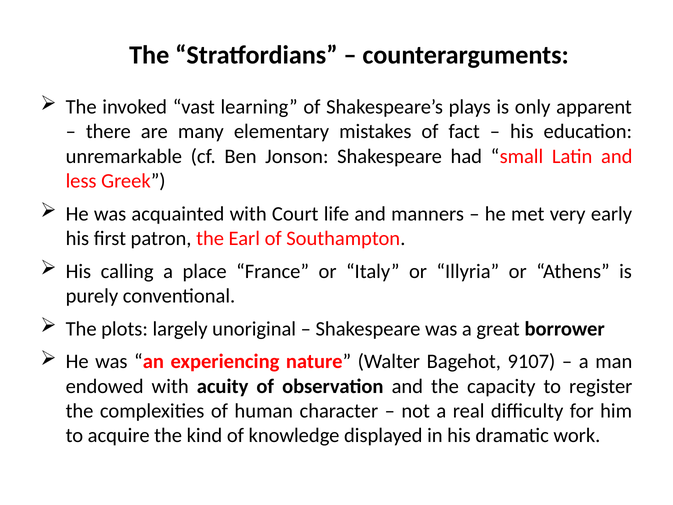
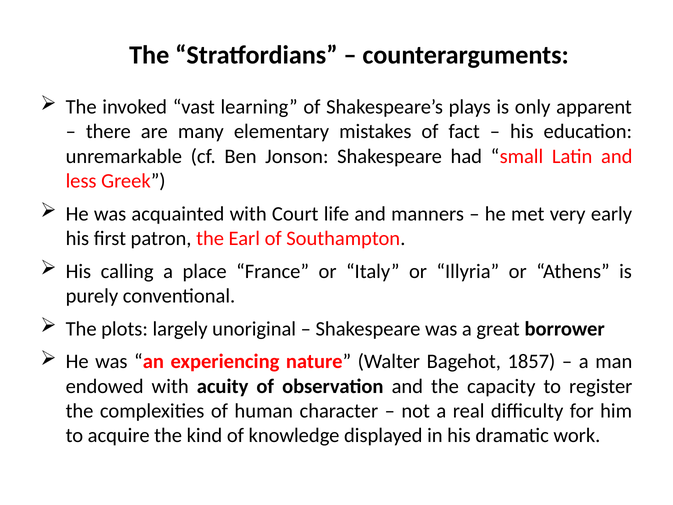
9107: 9107 -> 1857 (531, 361)
